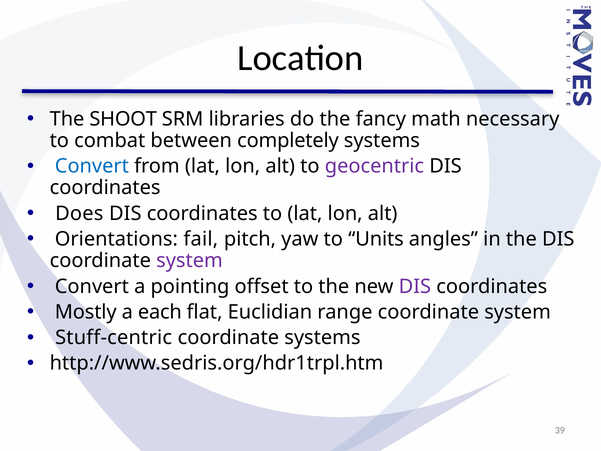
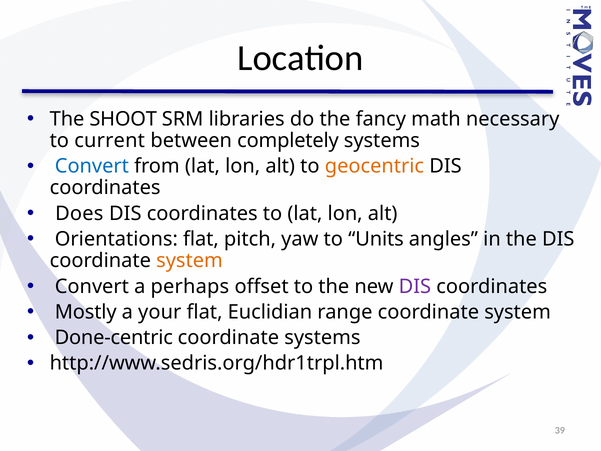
combat: combat -> current (110, 141)
geocentric colour: purple -> orange (374, 166)
Orientations fail: fail -> flat (201, 239)
system colour: purple -> orange (190, 261)
pointing: pointing -> perhaps (190, 286)
each: each -> your (160, 312)
Stuff-centric: Stuff-centric -> Done-centric (114, 338)
